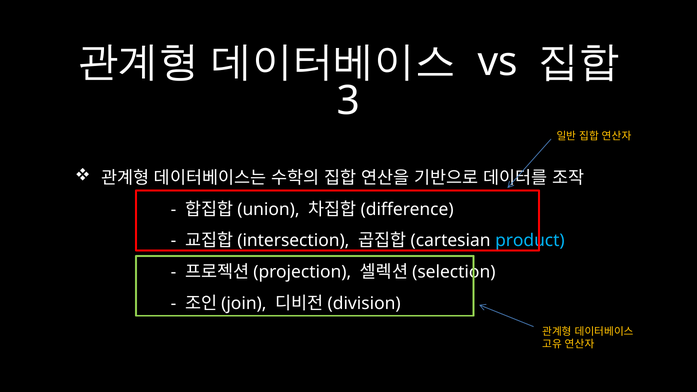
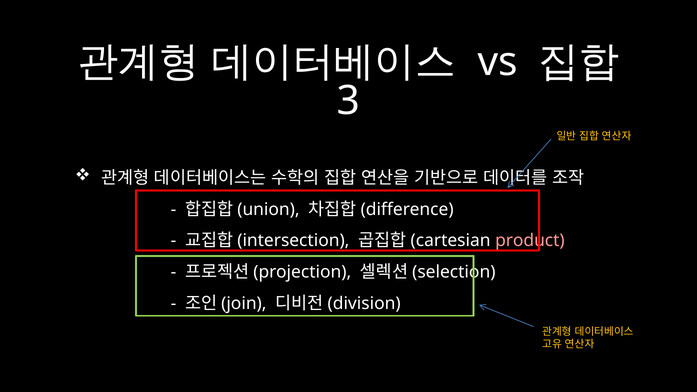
product colour: light blue -> pink (530, 241)
